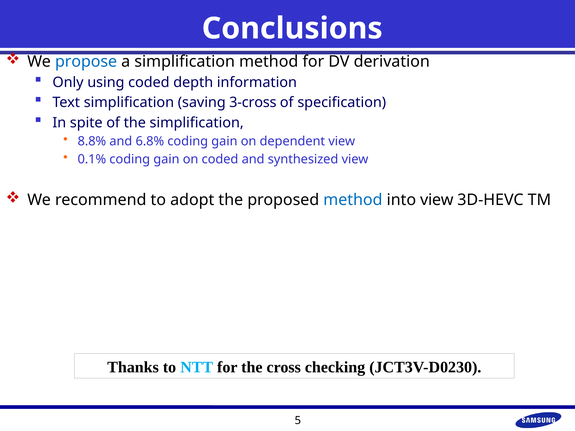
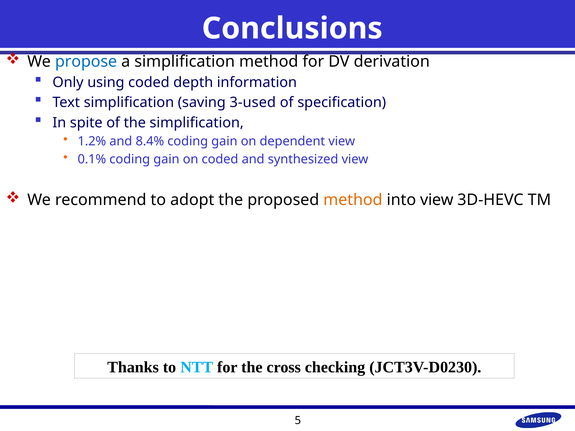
3-cross: 3-cross -> 3-used (253, 103)
8.8%: 8.8% -> 1.2% (92, 141)
6.8%: 6.8% -> 8.4% (150, 141)
method colour: blue -> orange (353, 200)
